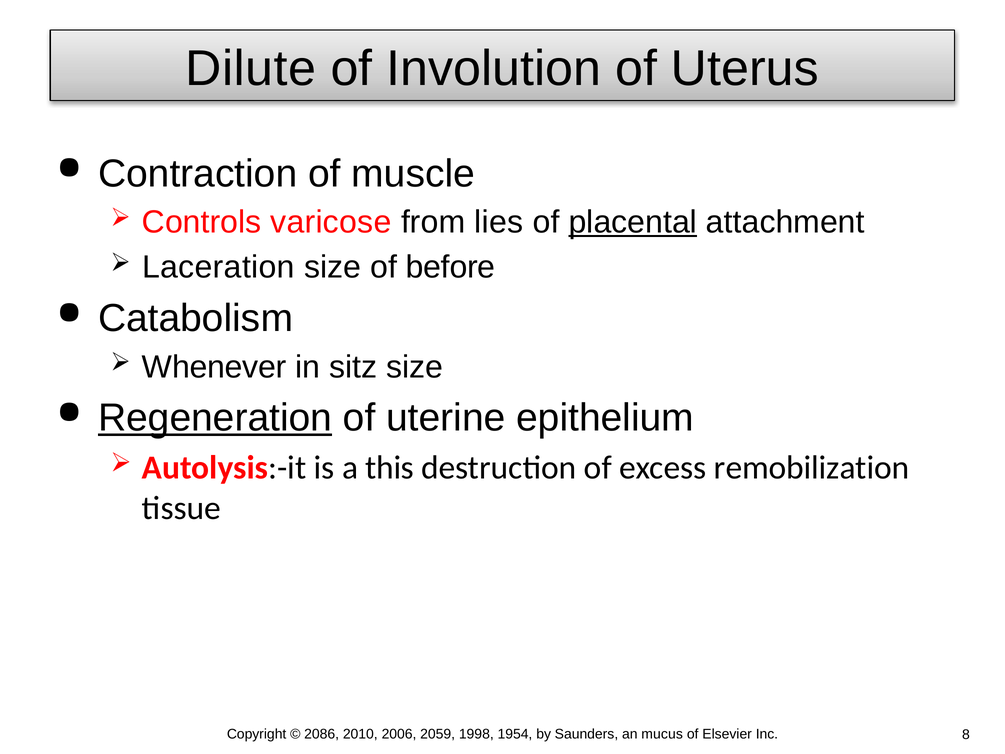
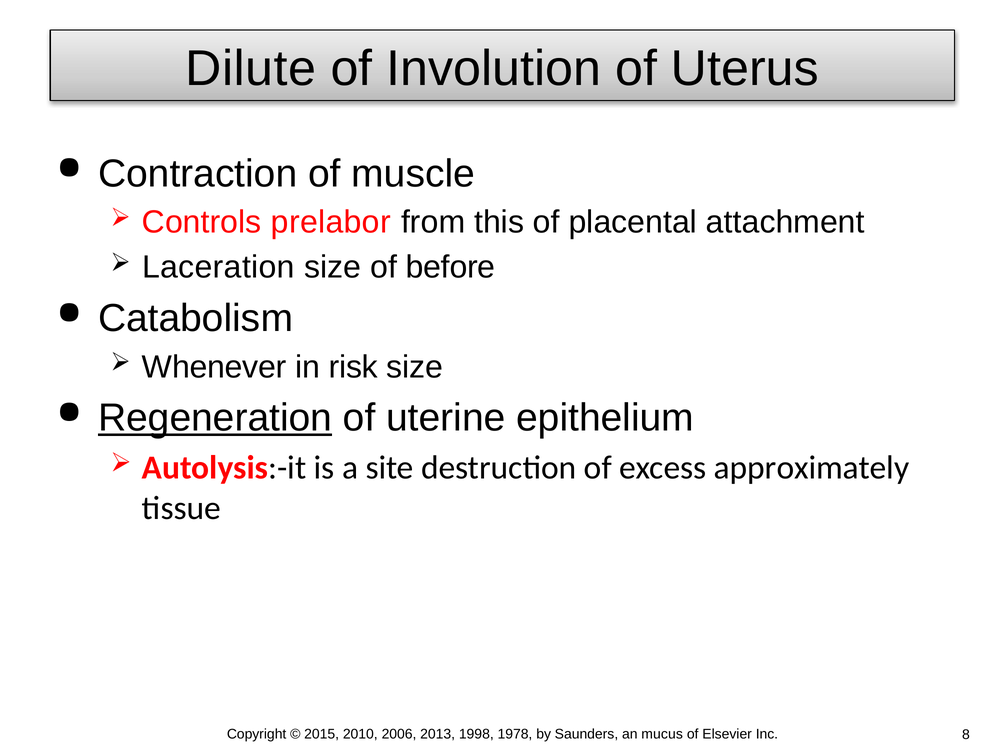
varicose: varicose -> prelabor (331, 222)
lies: lies -> this (499, 222)
placental underline: present -> none (633, 222)
sitz: sitz -> risk (353, 367)
this: this -> site (390, 468)
remobilization: remobilization -> approximately (812, 468)
2086: 2086 -> 2015 (322, 734)
2059: 2059 -> 2013 (438, 734)
1954: 1954 -> 1978 (515, 734)
